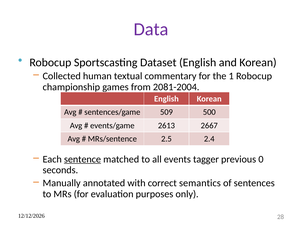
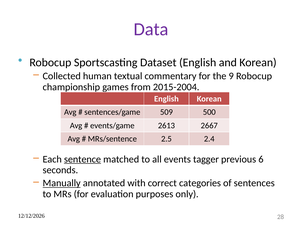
1: 1 -> 9 (231, 76)
2081-2004: 2081-2004 -> 2015-2004 (176, 87)
0: 0 -> 6 (261, 159)
Manually underline: none -> present (62, 183)
semantics: semantics -> categories (200, 183)
